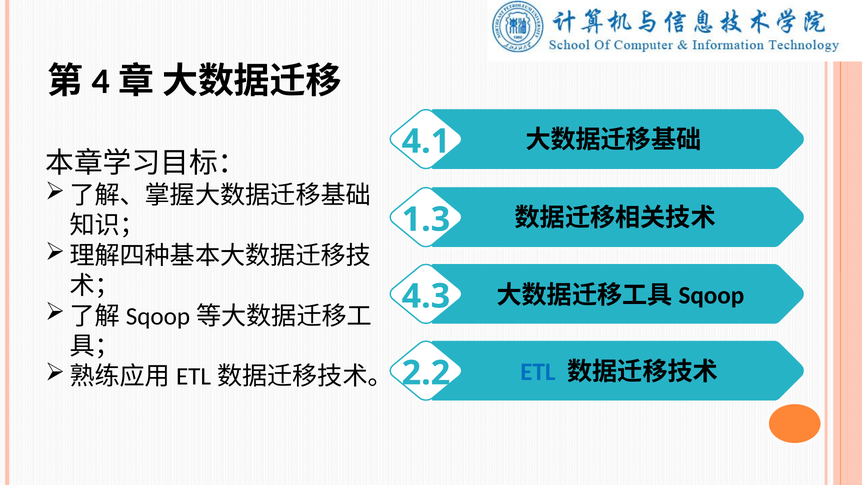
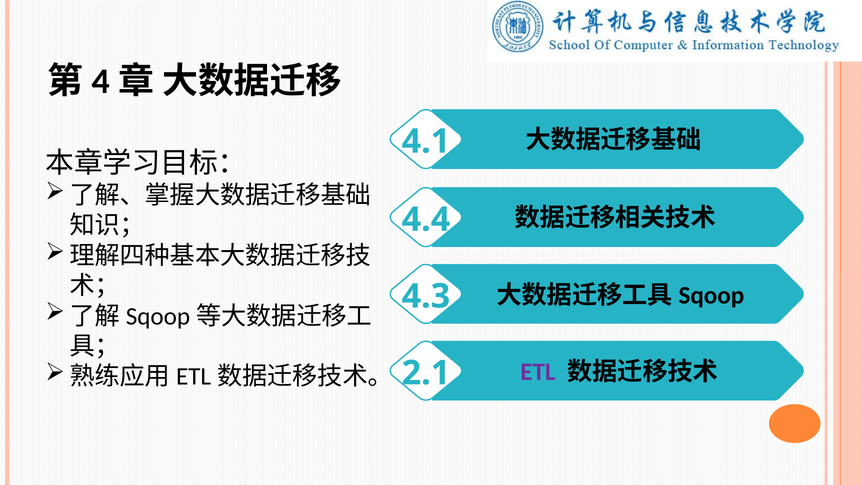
1.3: 1.3 -> 4.4 (426, 219)
ETL colour: blue -> purple (538, 372)
2.2: 2.2 -> 2.1 (426, 373)
